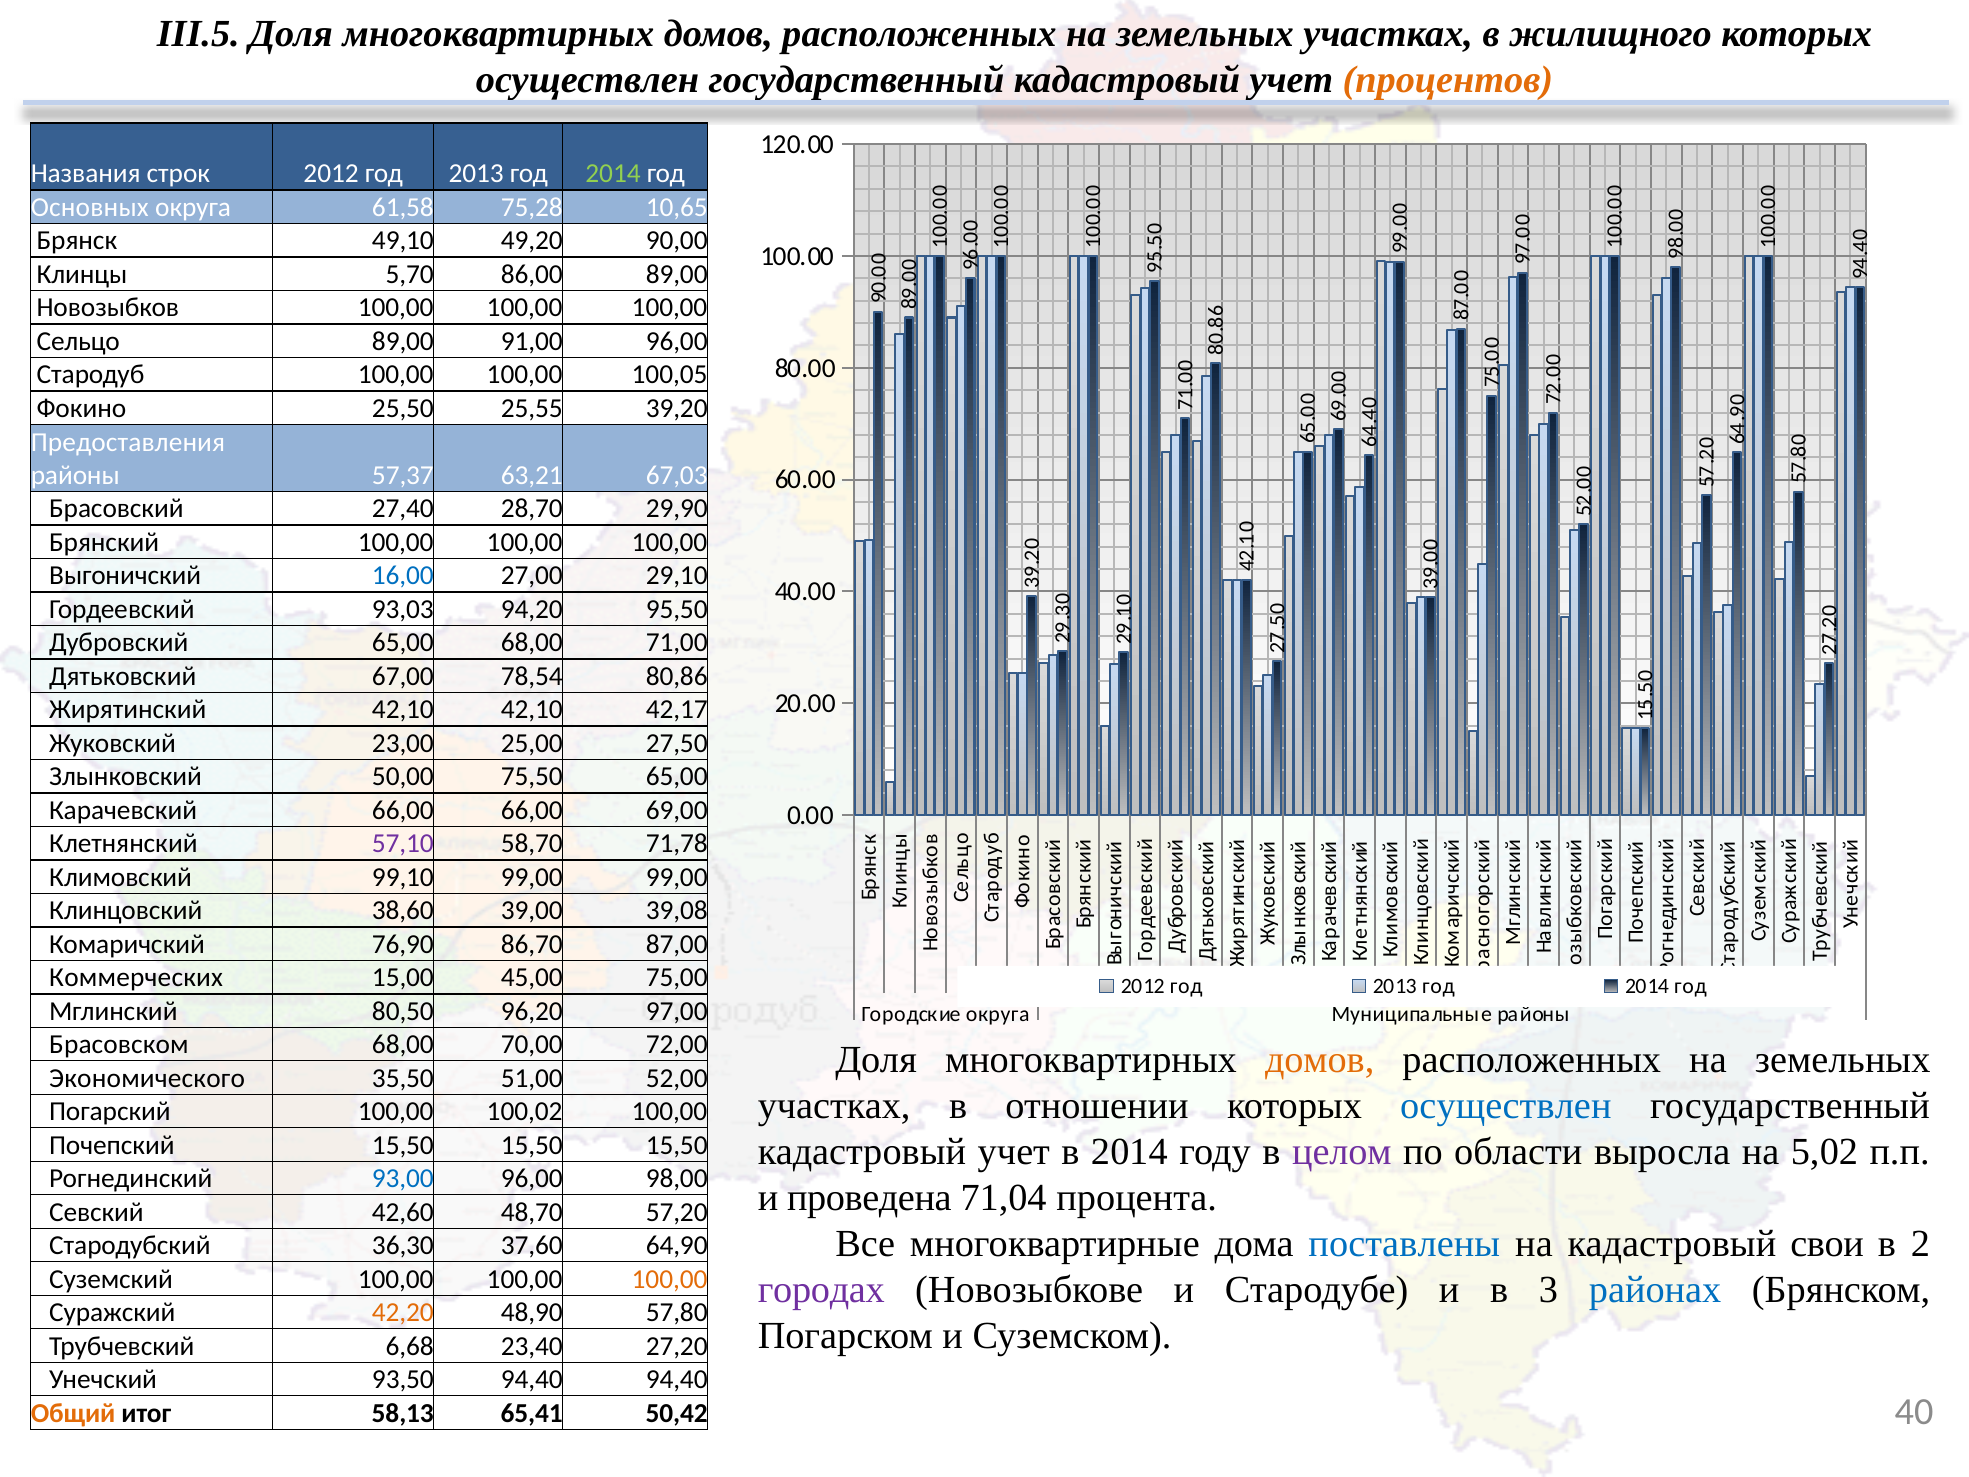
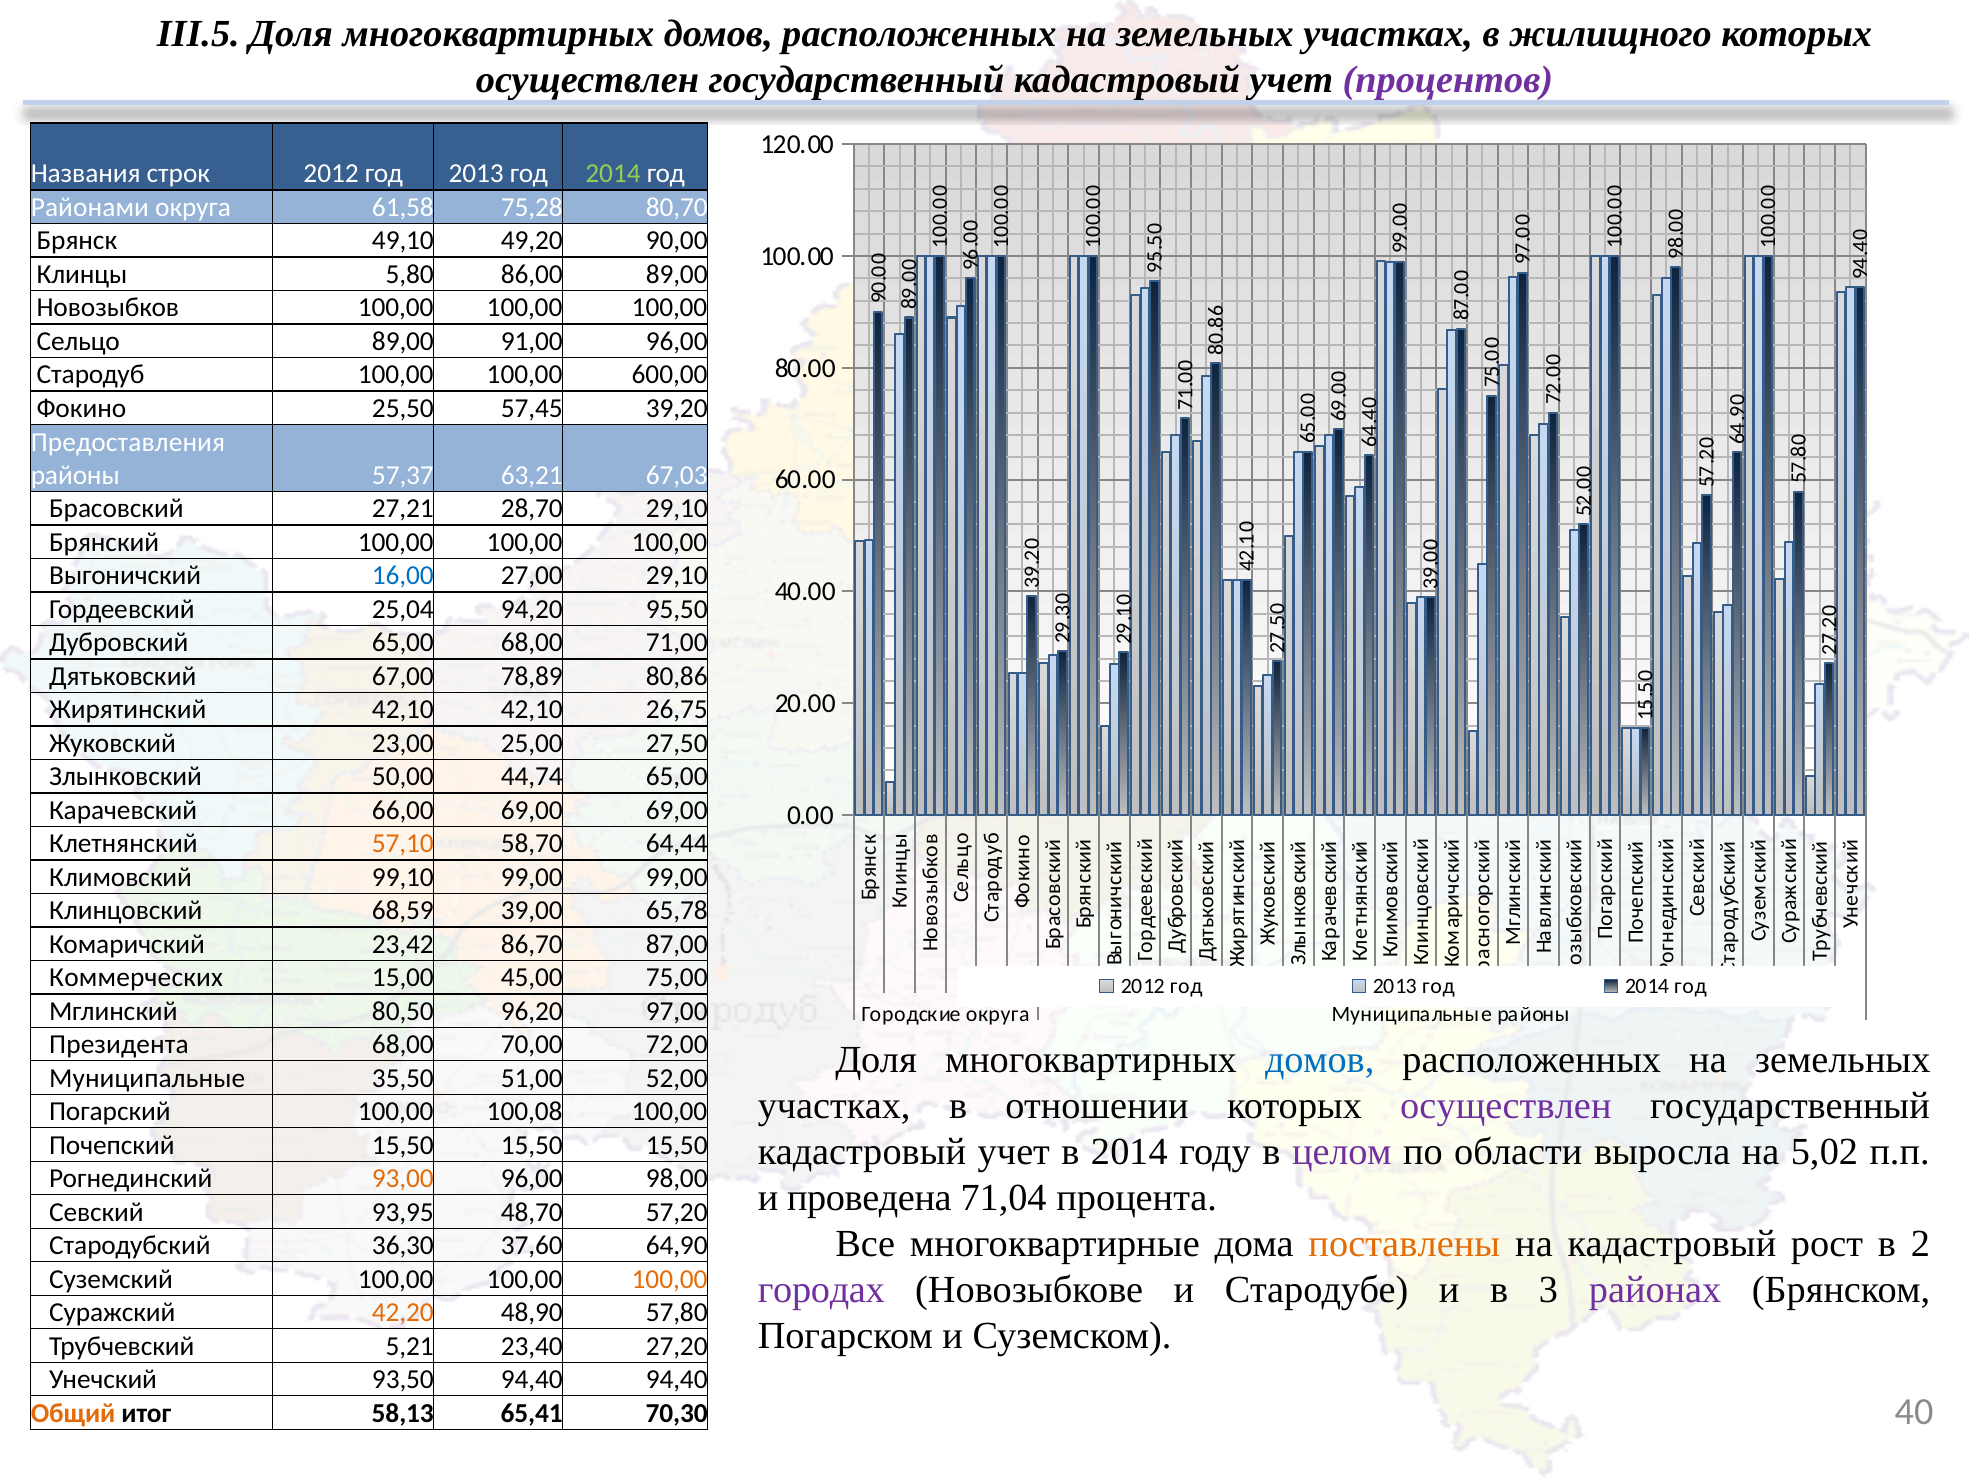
процентов colour: orange -> purple (1448, 80)
Основных: Основных -> Районами (90, 207)
10,65: 10,65 -> 80,70 (677, 207)
5,70: 5,70 -> 5,80 (410, 274)
100,05: 100,05 -> 600,00 (670, 375)
25,55: 25,55 -> 57,45 (532, 408)
27,40: 27,40 -> 27,21 (403, 509)
28,70 29,90: 29,90 -> 29,10 (677, 509)
93,03: 93,03 -> 25,04 (403, 609)
78,54: 78,54 -> 78,89 (532, 676)
42,17: 42,17 -> 26,75 (677, 709)
75,50: 75,50 -> 44,74 (532, 776)
66,00 66,00: 66,00 -> 69,00 (532, 810)
57,10 colour: purple -> orange (403, 843)
71,78: 71,78 -> 64,44 (677, 843)
38,60: 38,60 -> 68,59 (403, 910)
39,08: 39,08 -> 65,78 (677, 910)
76,90: 76,90 -> 23,42 (403, 944)
Брасовском: Брасовском -> Президента (119, 1044)
домов colour: orange -> blue (1320, 1060)
Экономического: Экономического -> Муниципальные (147, 1078)
осуществлен colour: blue -> purple (1506, 1106)
100,02: 100,02 -> 100,08 (525, 1111)
93,00 colour: blue -> orange (403, 1178)
42,60: 42,60 -> 93,95 (403, 1212)
поставлены colour: blue -> orange (1404, 1244)
свои: свои -> рост (1827, 1244)
районах colour: blue -> purple (1655, 1290)
6,68: 6,68 -> 5,21 (410, 1346)
50,42: 50,42 -> 70,30 (677, 1413)
